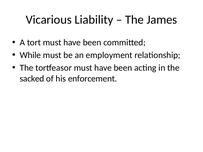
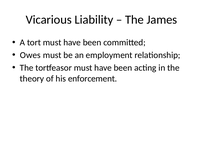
While: While -> Owes (30, 55)
sacked: sacked -> theory (32, 79)
